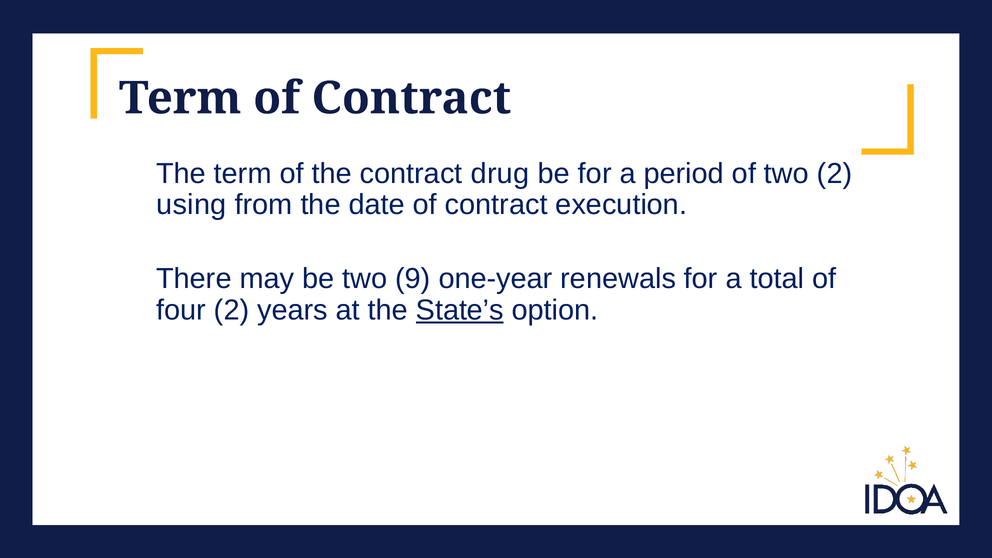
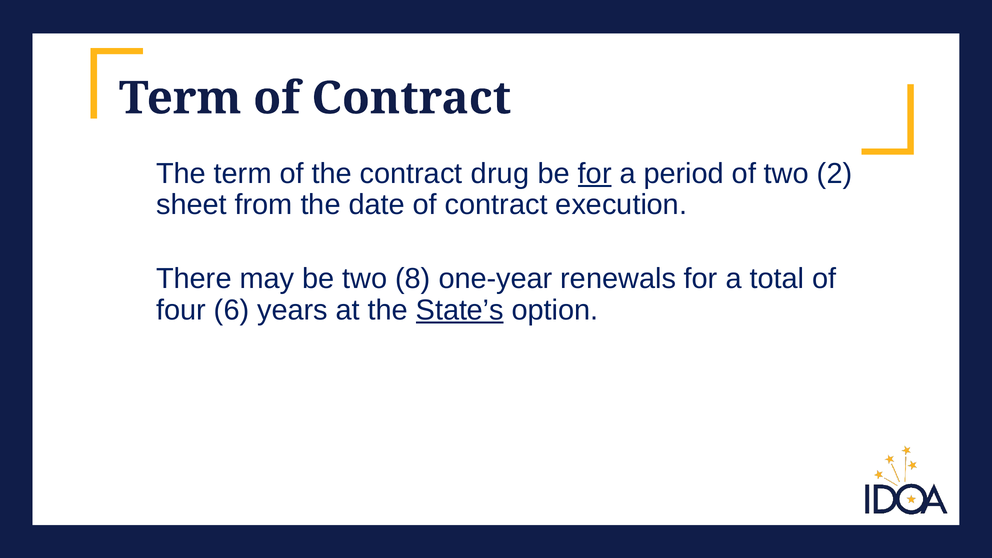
for underline: none -> present (595, 174)
using: using -> sheet (192, 205)
9: 9 -> 8 (413, 279)
four 2: 2 -> 6 (232, 310)
